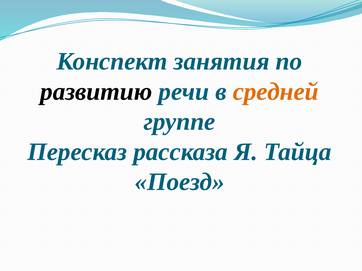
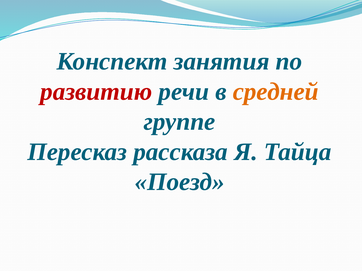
развитию colour: black -> red (96, 92)
